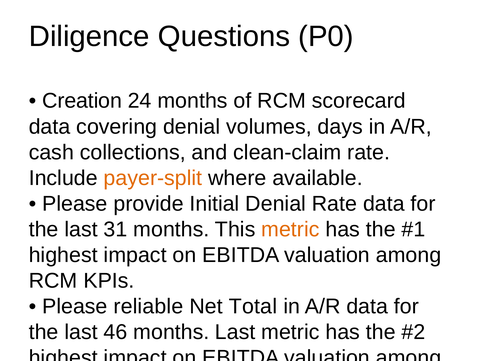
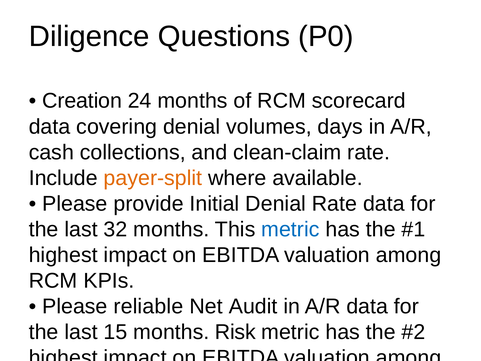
31: 31 -> 32 (116, 229)
metric colour: orange -> blue (290, 229)
Total: Total -> Audit (253, 306)
46: 46 -> 15 (116, 332)
months Last: Last -> Risk (235, 332)
